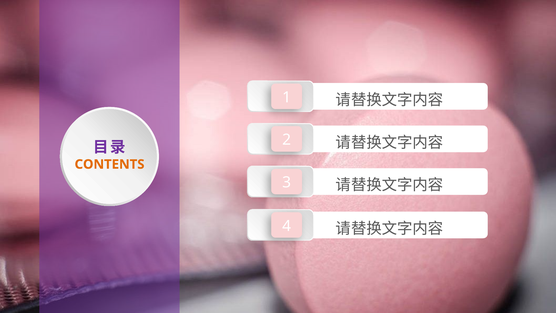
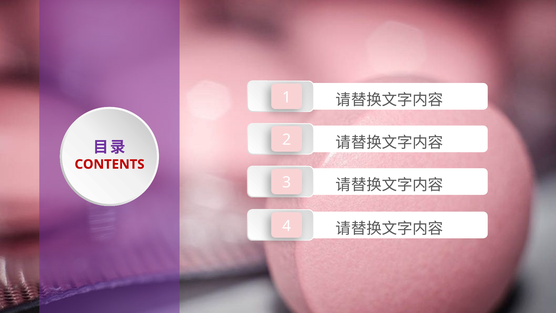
CONTENTS colour: orange -> red (110, 164)
